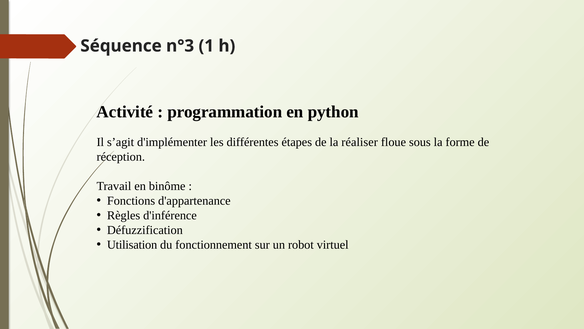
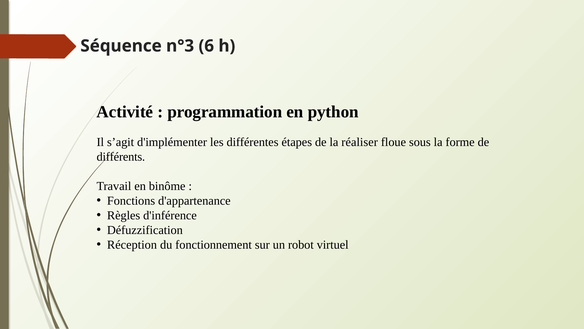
1: 1 -> 6 (206, 46)
réception: réception -> différents (121, 157)
Utilisation: Utilisation -> Réception (132, 244)
